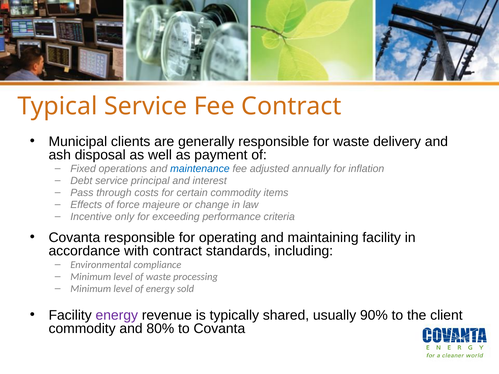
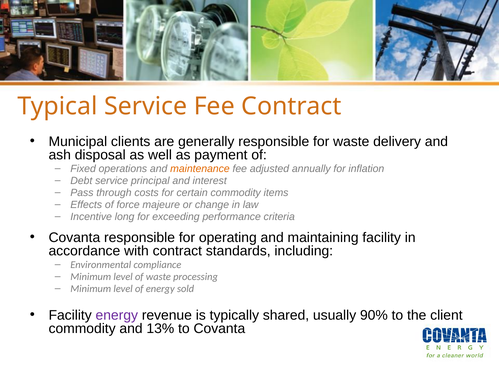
maintenance colour: blue -> orange (200, 169)
only: only -> long (125, 217)
80%: 80% -> 13% (160, 329)
